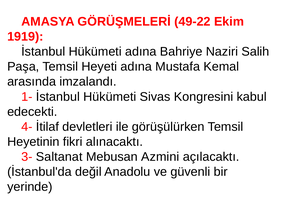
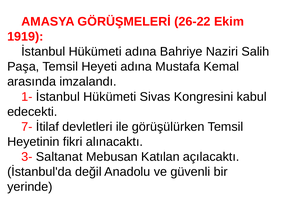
49-22: 49-22 -> 26-22 (192, 22)
4-: 4- -> 7- (27, 127)
Azmini: Azmini -> Katılan (160, 157)
